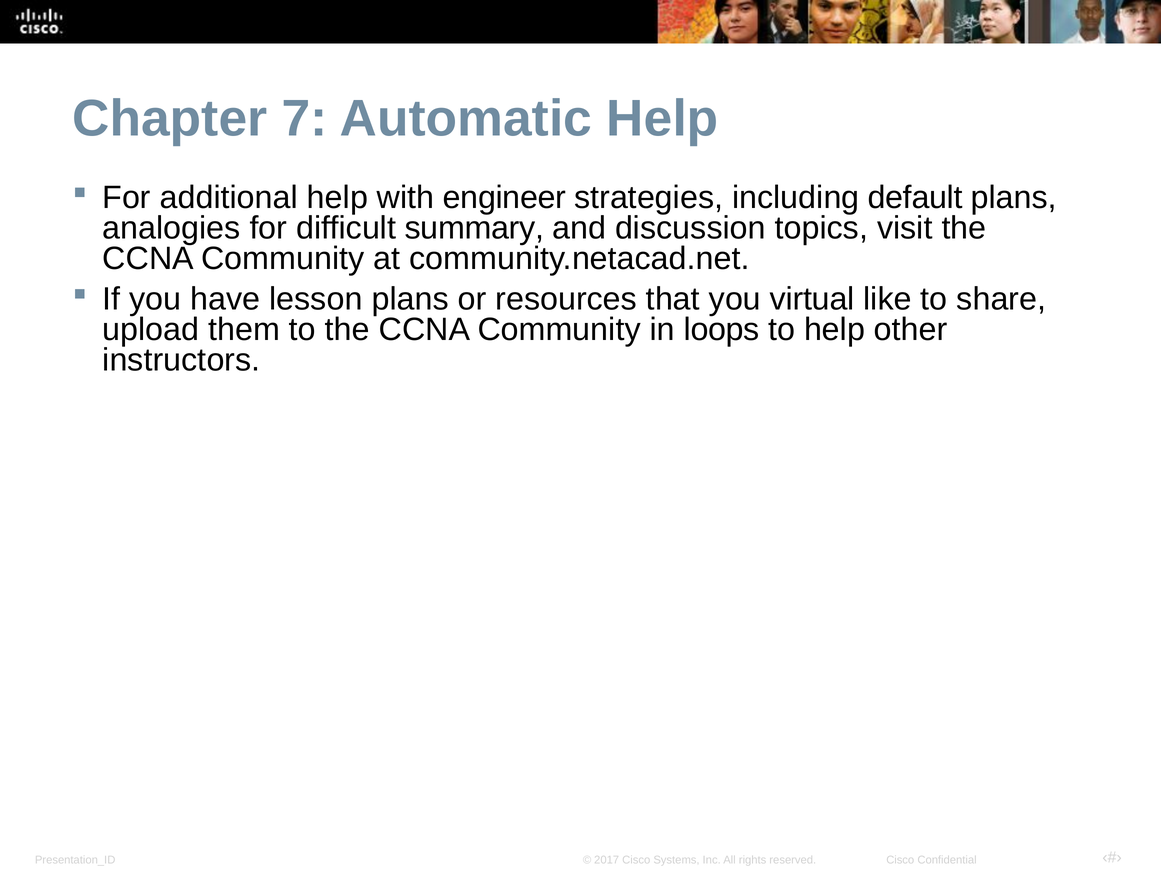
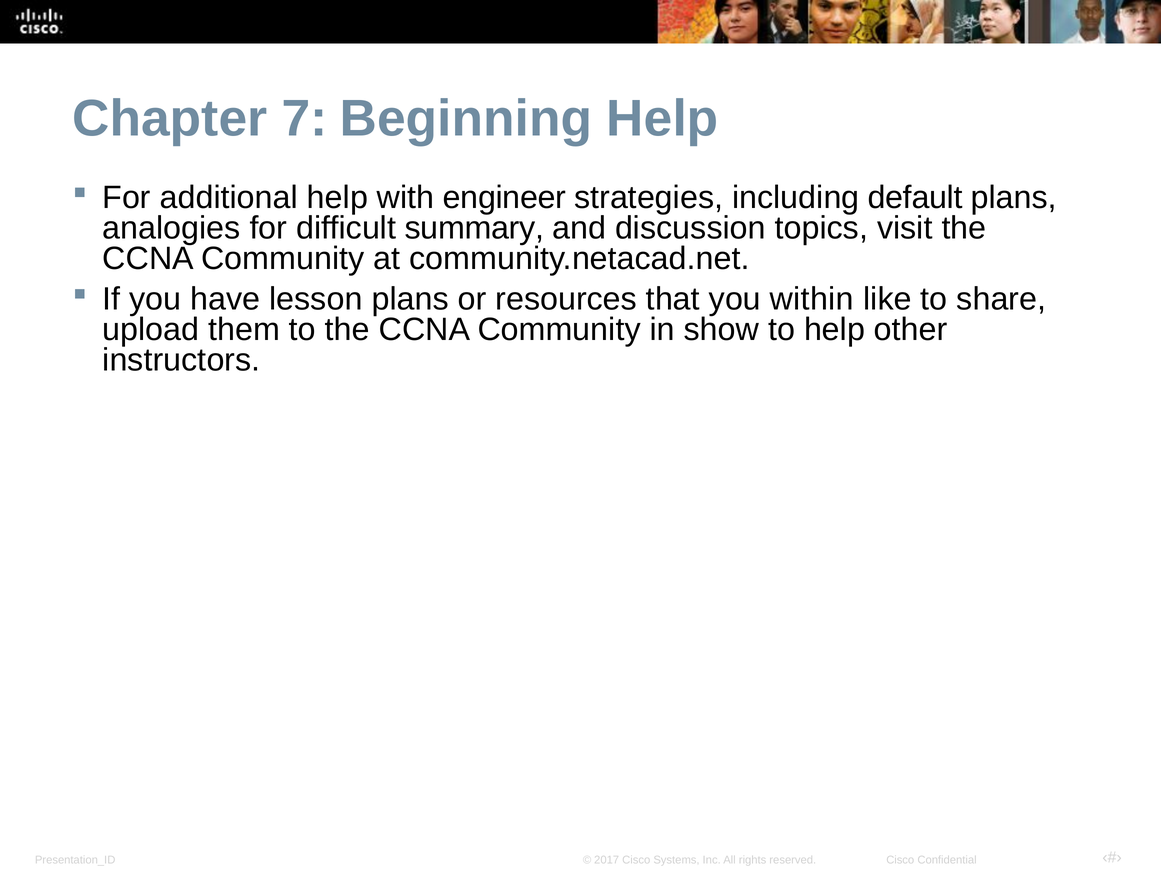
Automatic: Automatic -> Beginning (466, 119)
virtual: virtual -> within (812, 299)
loops: loops -> show (721, 330)
